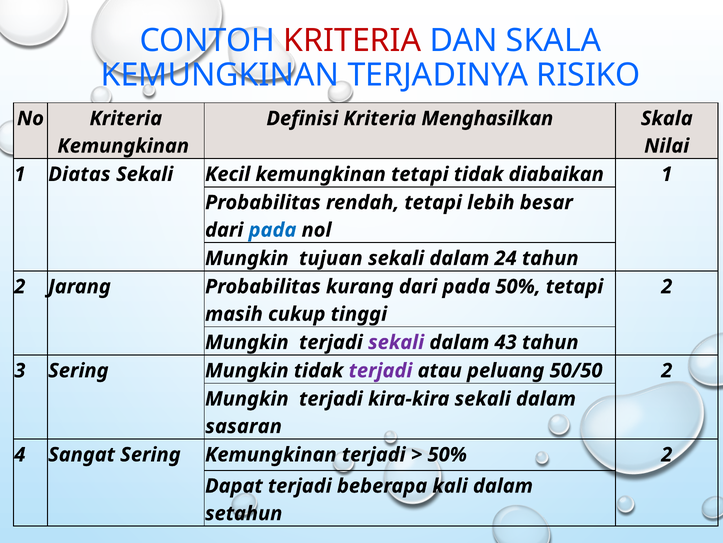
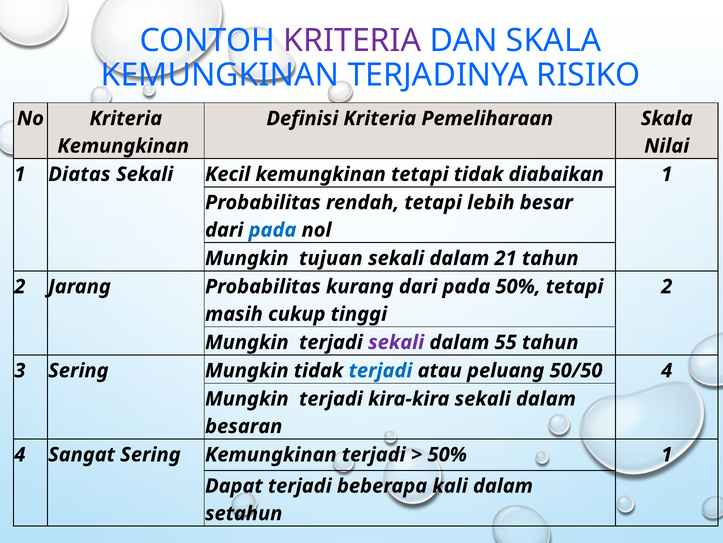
KRITERIA colour: red -> purple (352, 40)
Menghasilkan: Menghasilkan -> Pemeliharaan (487, 118)
24: 24 -> 21 (506, 258)
43: 43 -> 55 (506, 342)
terjadi colour: purple -> blue (381, 370)
50/50 2: 2 -> 4 (667, 370)
sasaran: sasaran -> besaran (244, 426)
50% 2: 2 -> 1 (667, 454)
